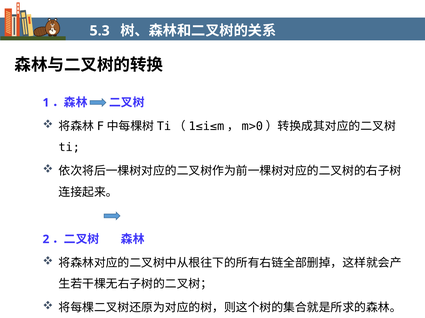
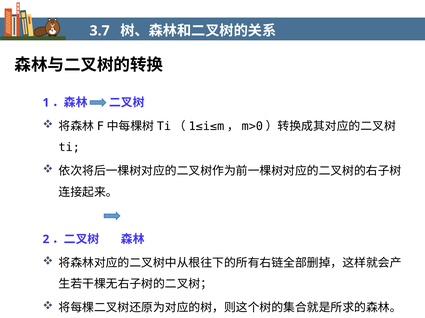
5.3: 5.3 -> 3.7 (100, 31)
